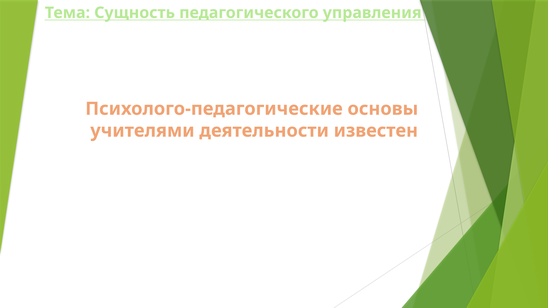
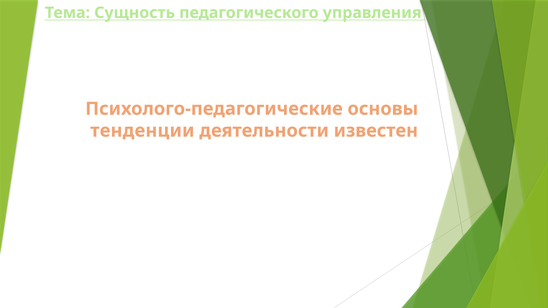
учителями: учителями -> тенденции (142, 131)
